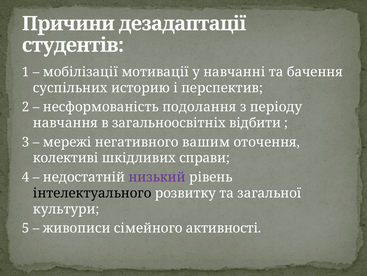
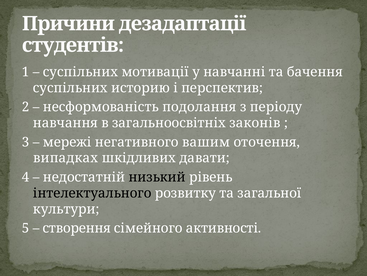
мобілізації: мобілізації -> суспільних (80, 72)
відбити: відбити -> законів (255, 123)
колективі: колективі -> випадках (66, 158)
справи: справи -> давати (204, 158)
низький colour: purple -> black (157, 177)
живописи: живописи -> створення (77, 228)
